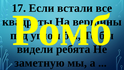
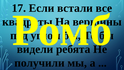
заметную: заметную -> получили (39, 63)
